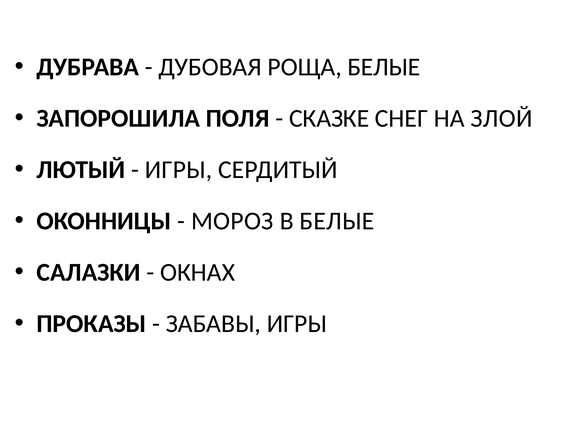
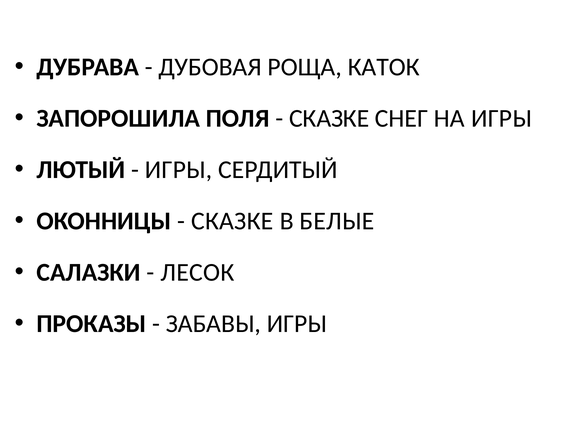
РОЩА БЕЛЫЕ: БЕЛЫЕ -> КАТОК (384, 67)
НА ЗЛОЙ: ЗЛОЙ -> ИГРЫ (502, 118)
МОРОЗ: МОРОЗ -> СКАЗКЕ (232, 221)
ОКНАХ: ОКНАХ -> ЛЕСОК (197, 272)
